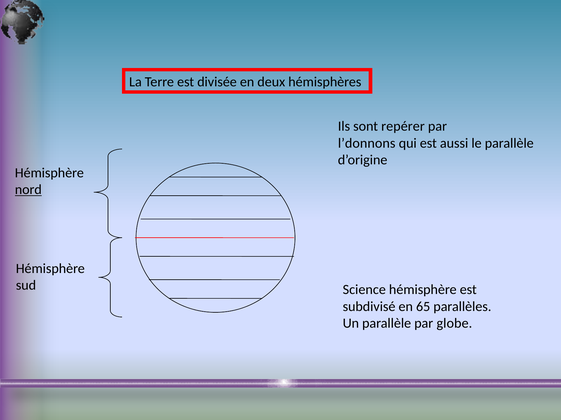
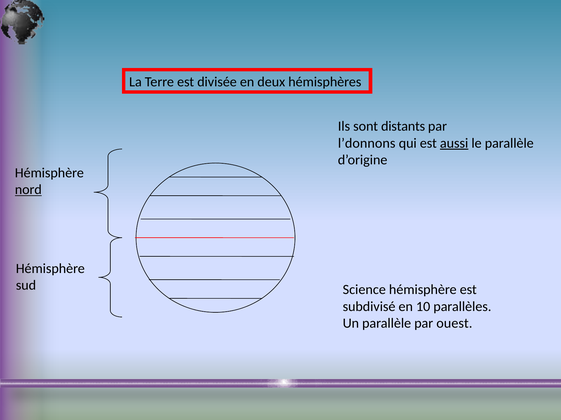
repérer: repérer -> distants (403, 127)
aussi underline: none -> present (454, 143)
65: 65 -> 10 (423, 307)
globe: globe -> ouest (454, 324)
